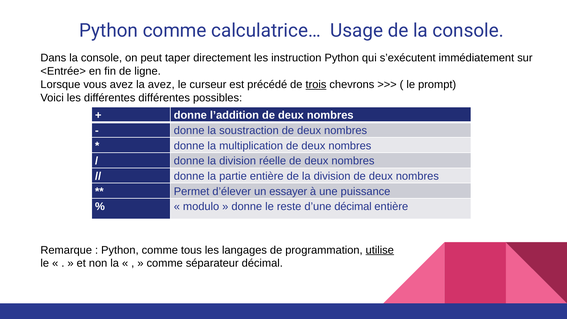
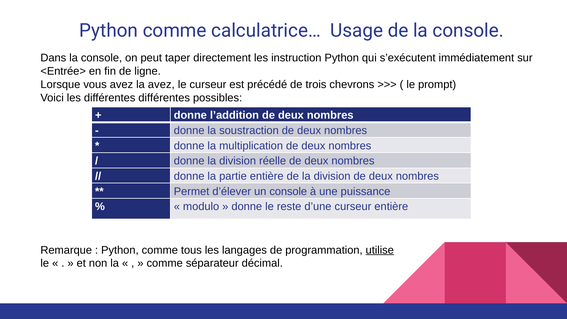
trois underline: present -> none (316, 84)
un essayer: essayer -> console (288, 191)
d’une décimal: décimal -> curseur (353, 207)
